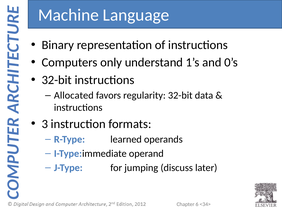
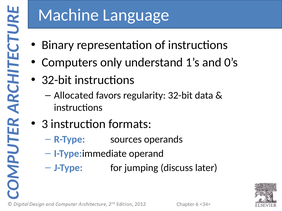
learned: learned -> sources (126, 140)
